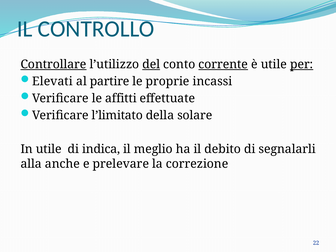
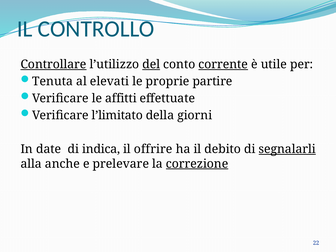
per underline: present -> none (302, 64)
Elevati: Elevati -> Tenuta (53, 81)
partire: partire -> elevati (109, 81)
incassi: incassi -> partire (212, 81)
solare: solare -> giorni (195, 115)
In utile: utile -> date (49, 149)
meglio: meglio -> offrire (153, 149)
segnalarli underline: none -> present (287, 149)
correzione underline: none -> present (197, 164)
